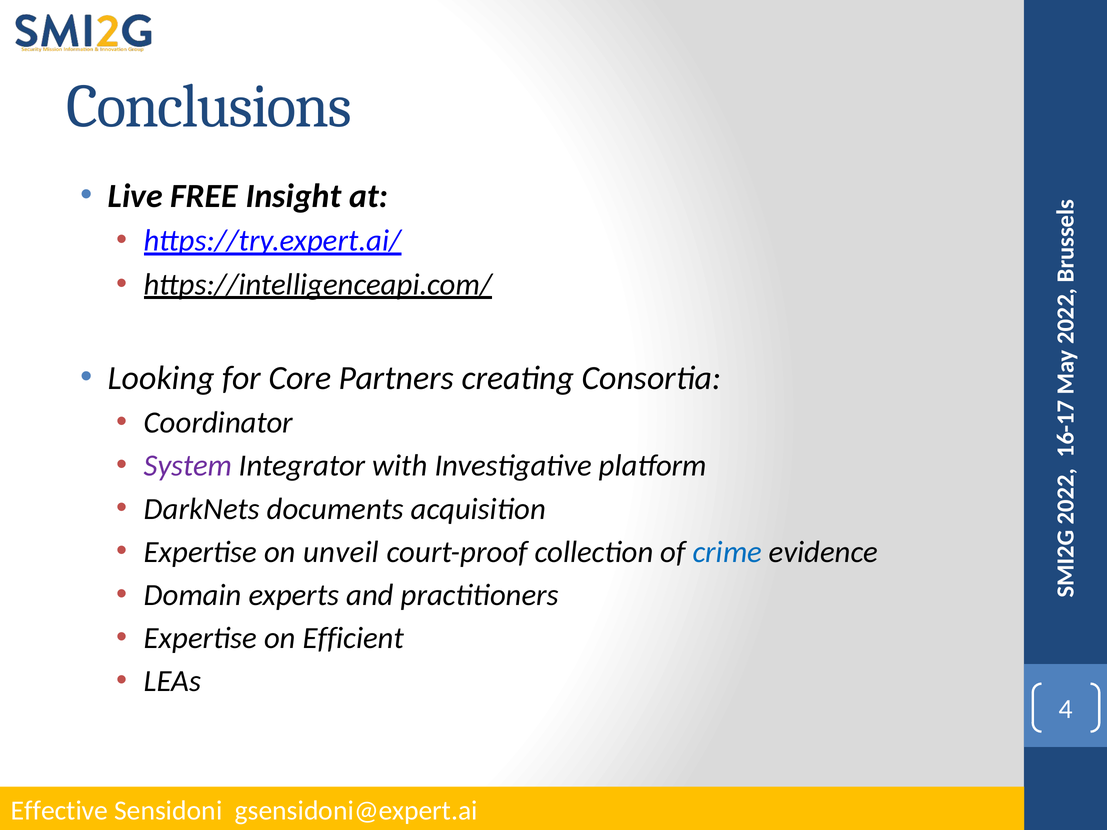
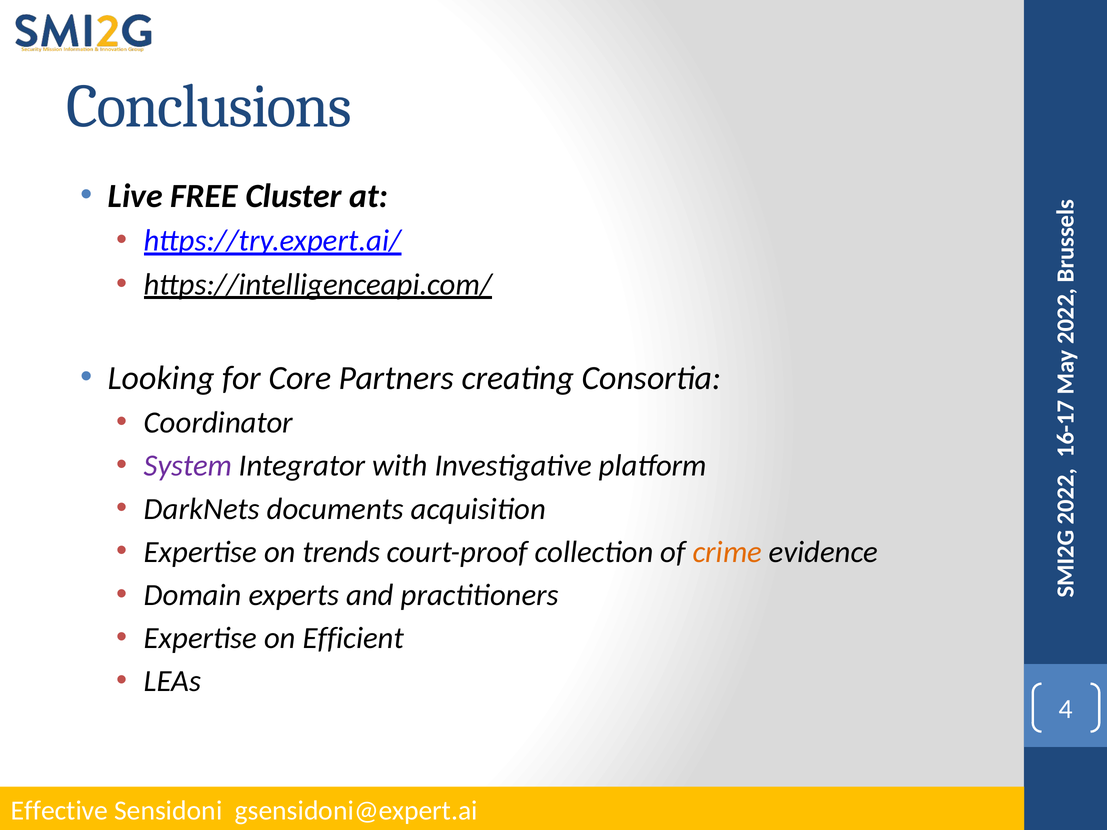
Insight: Insight -> Cluster (294, 196)
unveil: unveil -> trends (341, 552)
crime colour: blue -> orange (727, 552)
